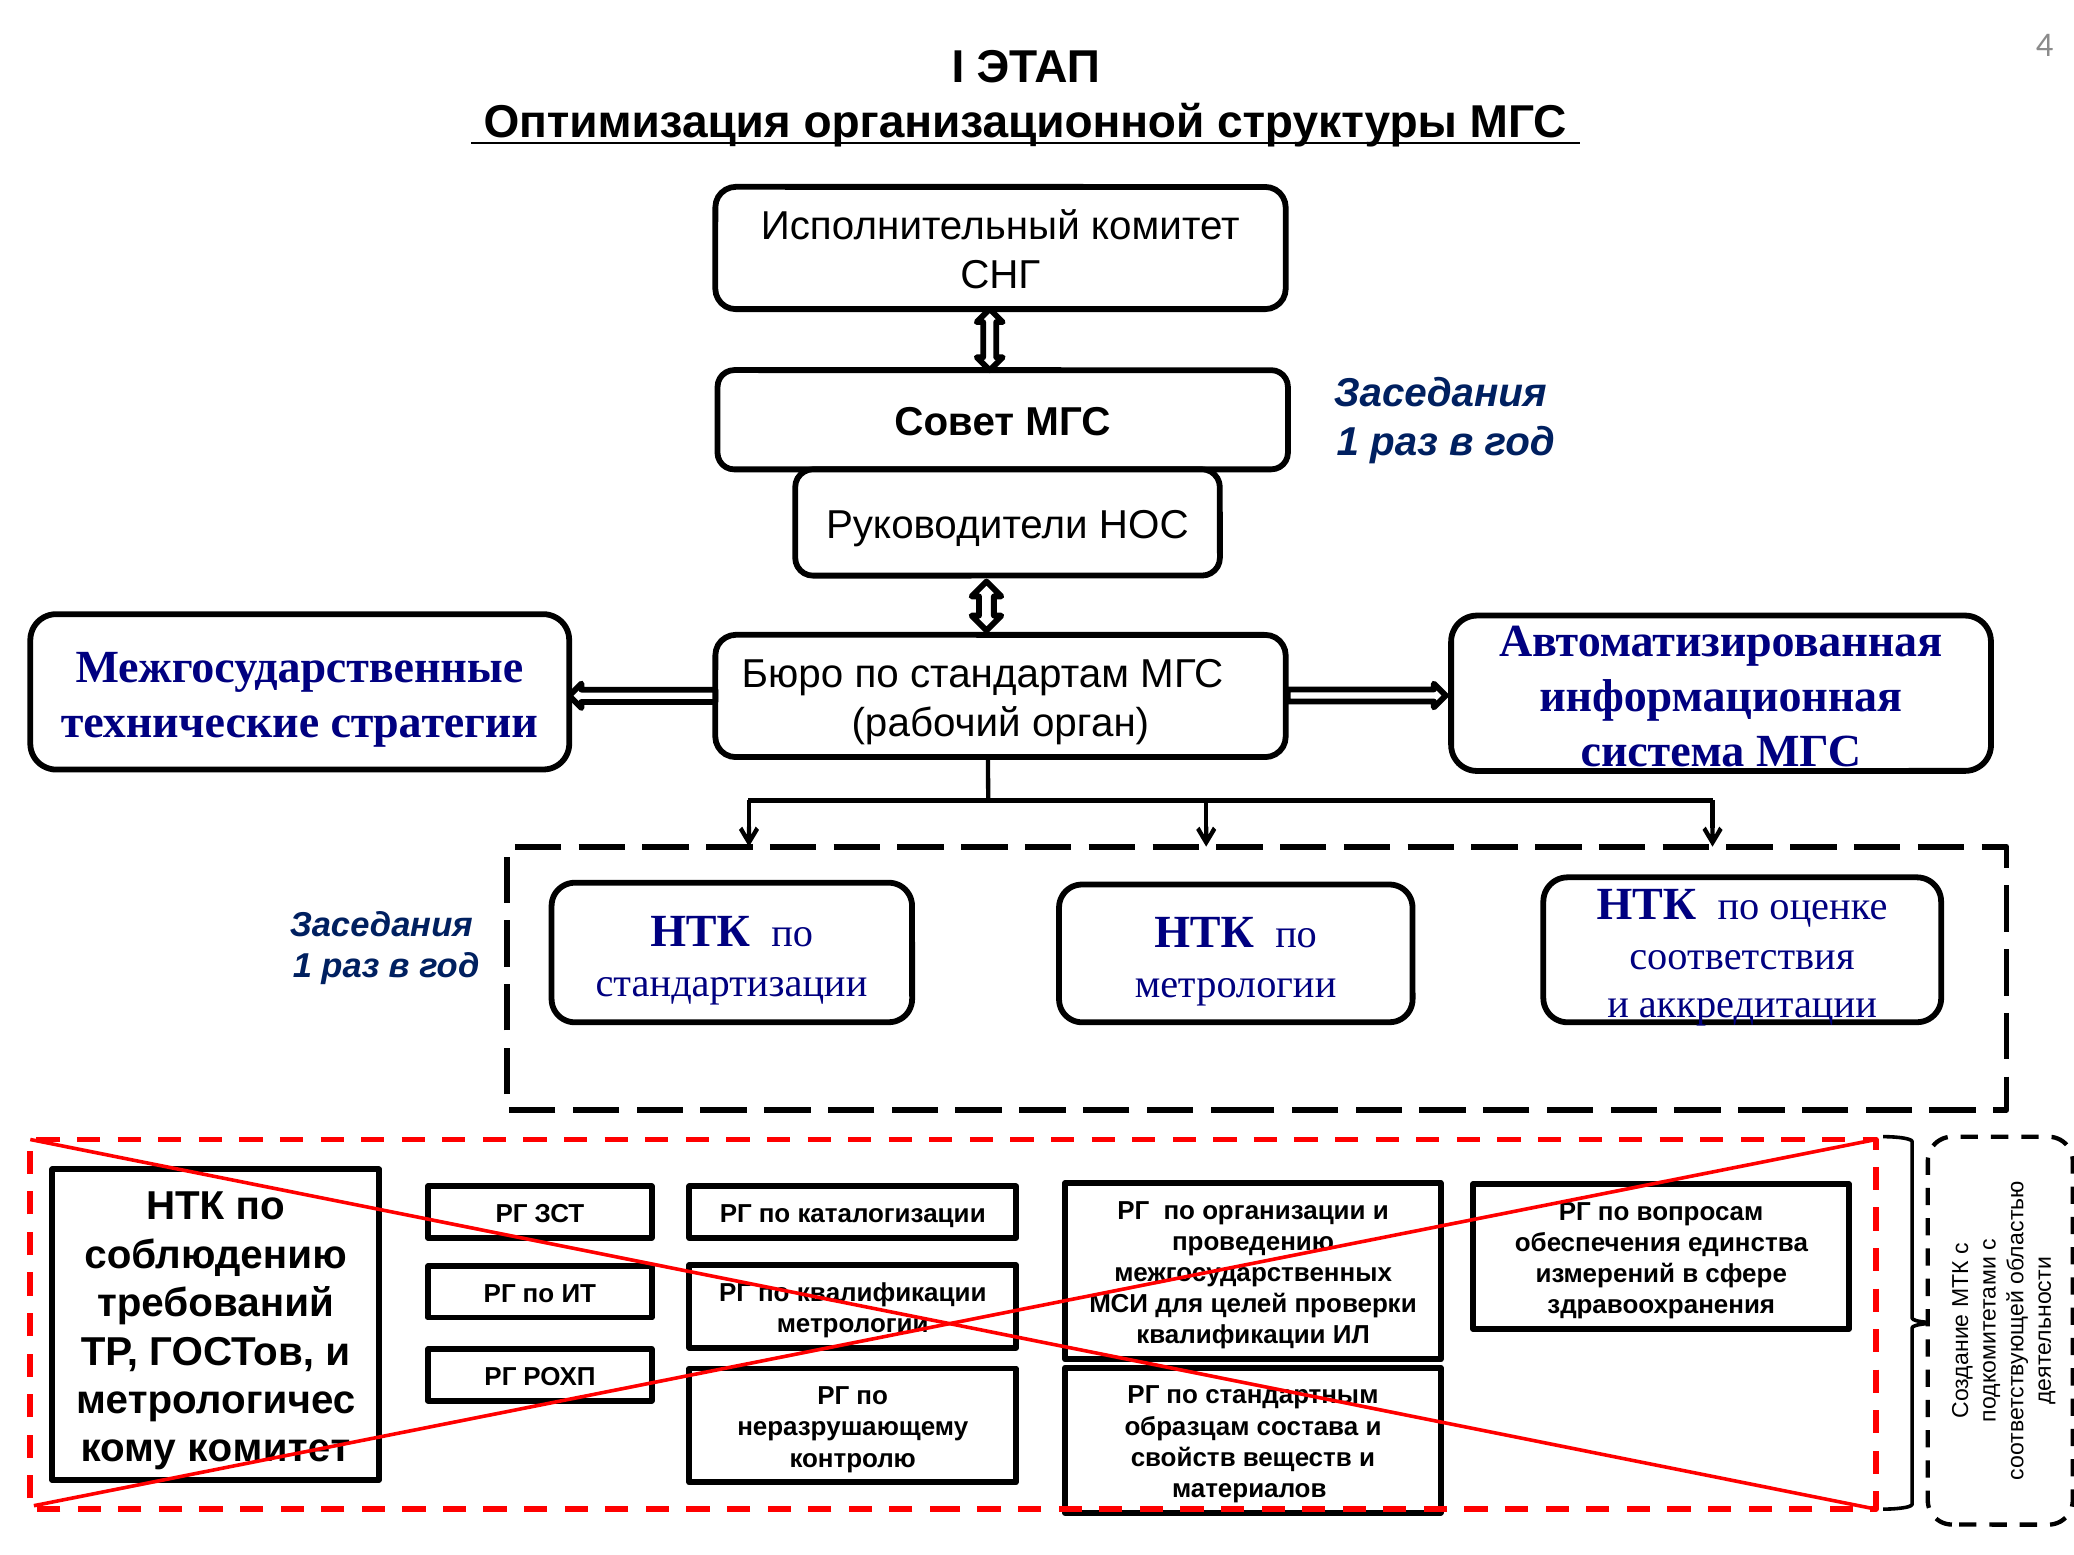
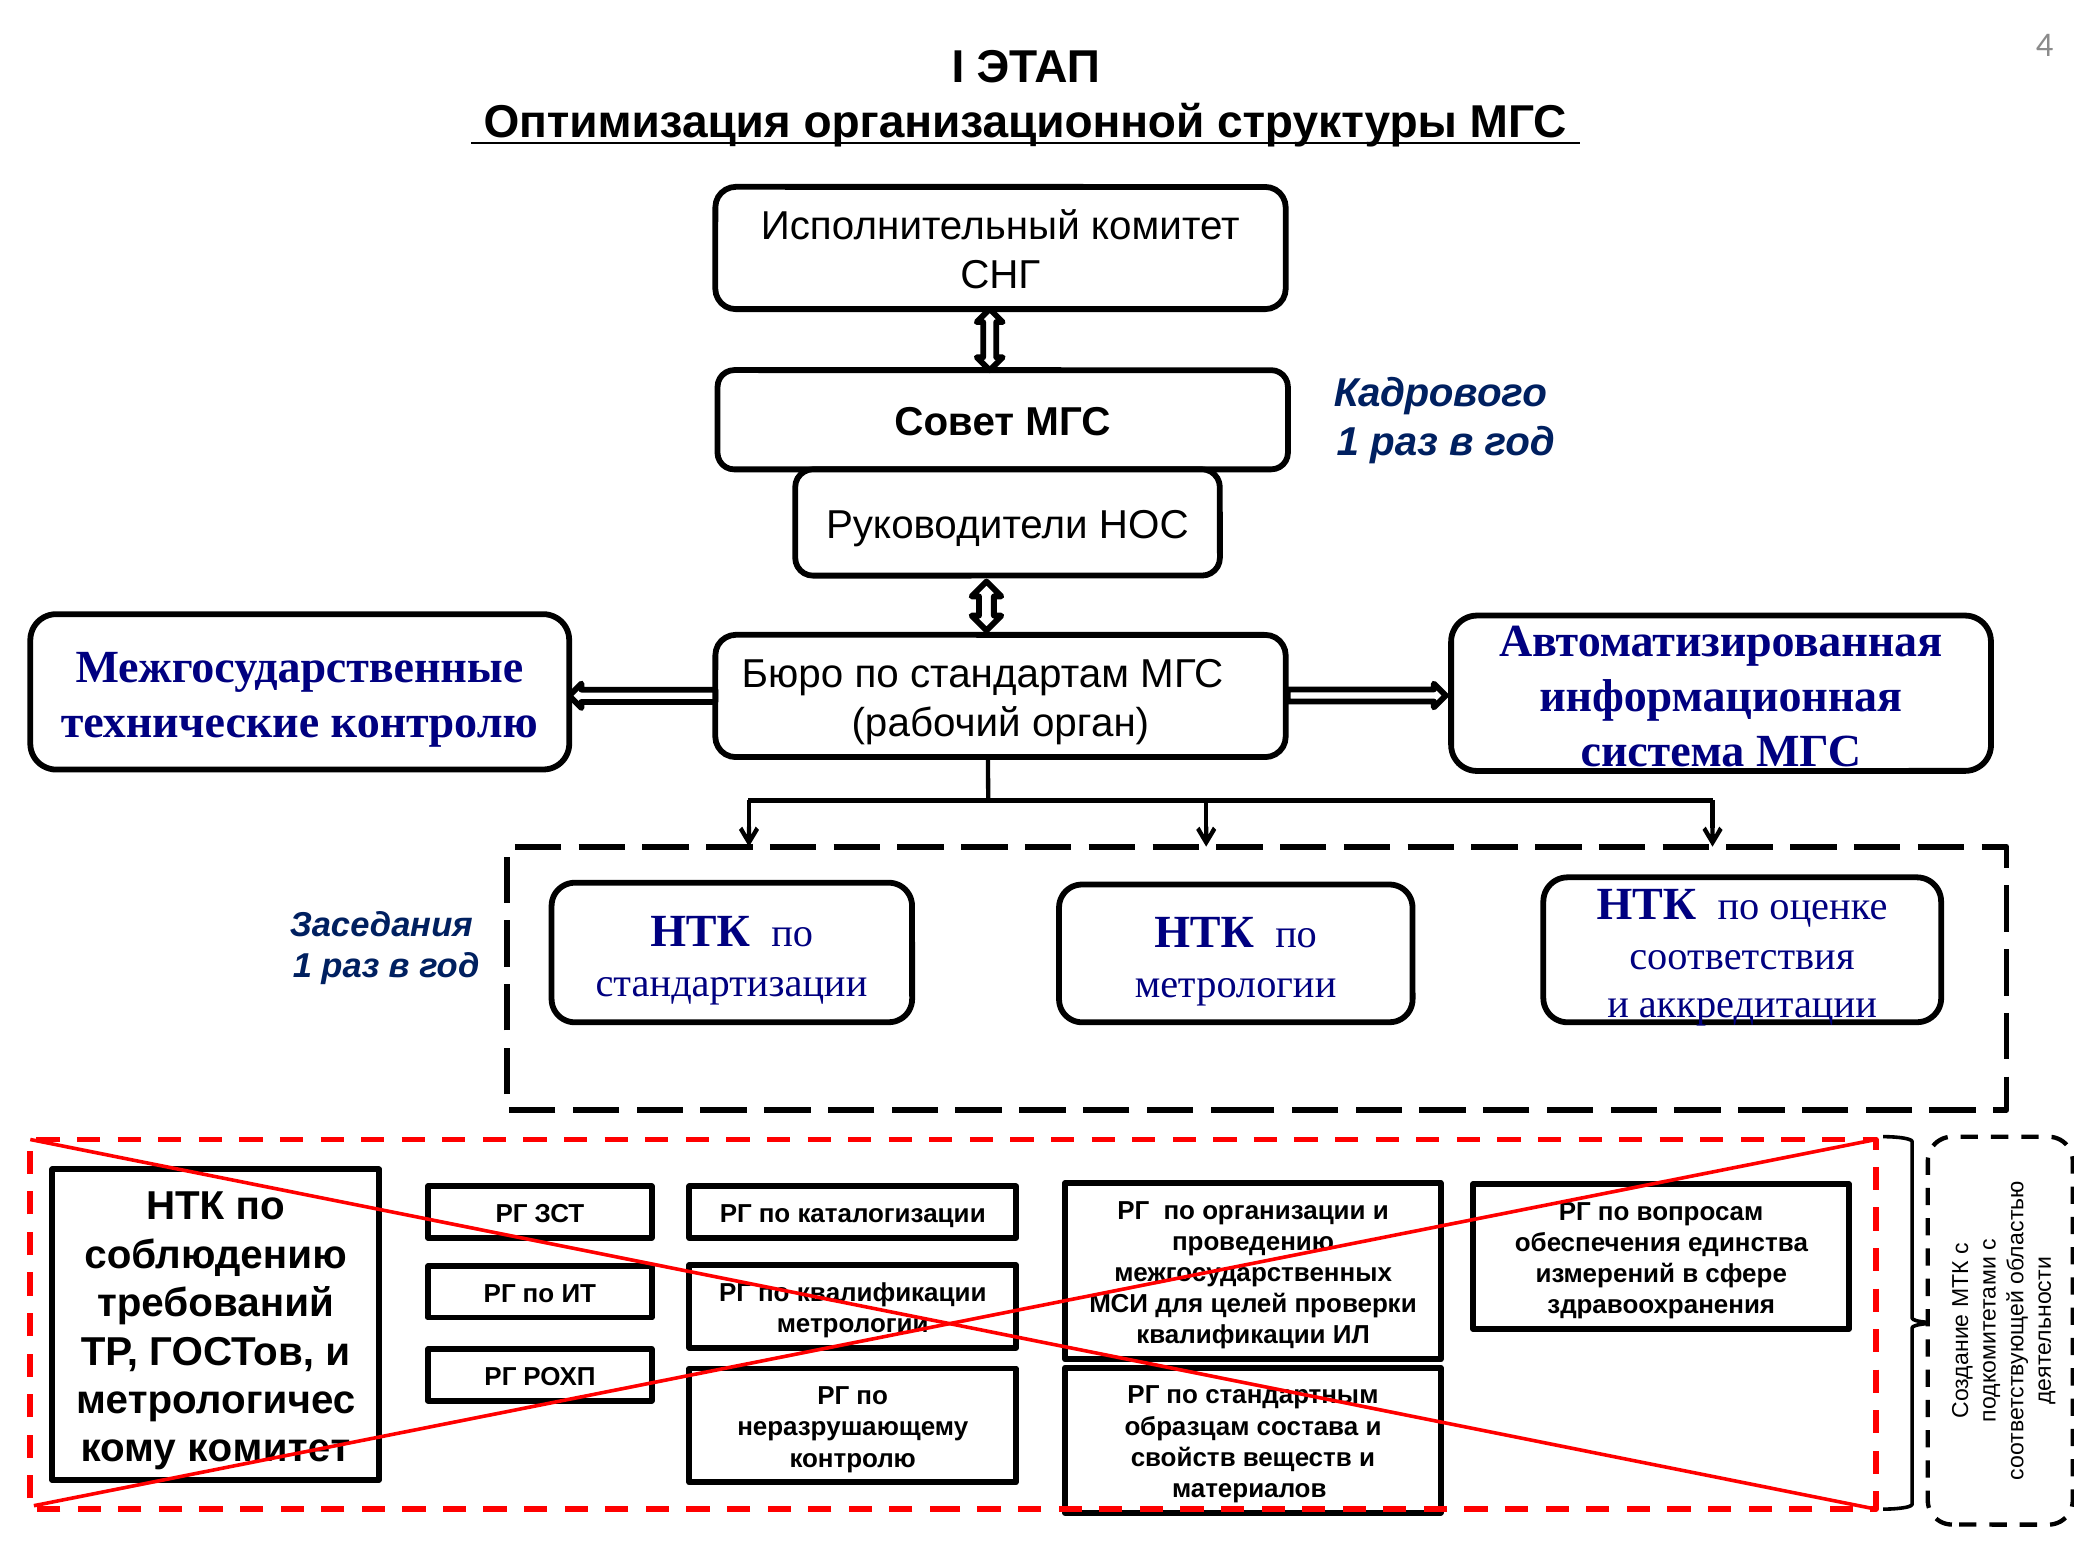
Заседания: Заседания -> Кадрового (1440, 394)
технические стратегии: стратегии -> контролю (434, 723)
